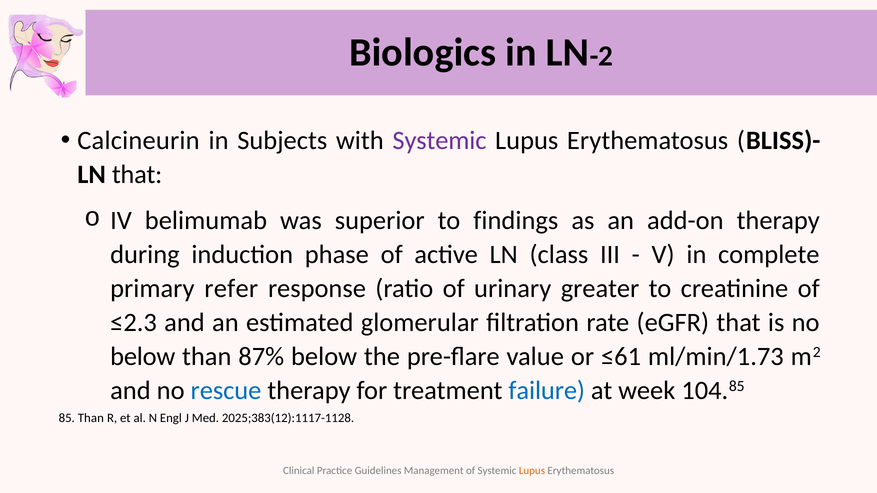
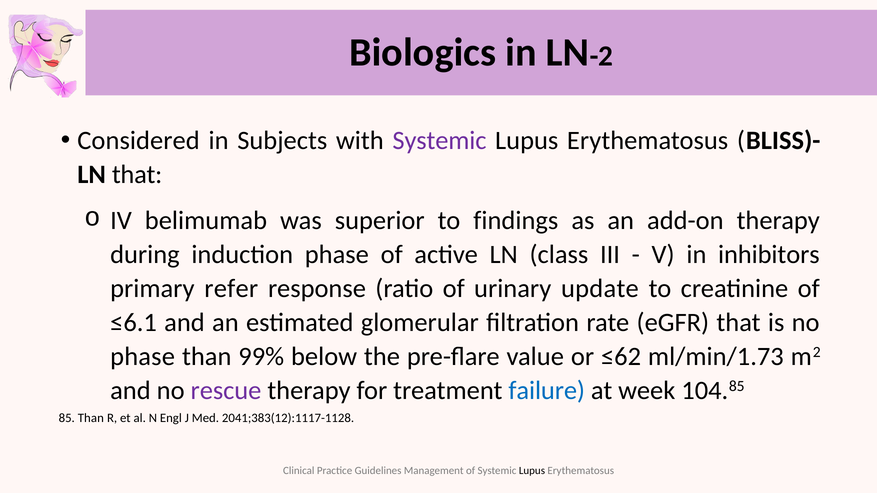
Calcineurin: Calcineurin -> Considered (139, 141)
complete: complete -> inhibitors (769, 255)
greater: greater -> update (600, 289)
≤2.3: ≤2.3 -> ≤6.1 (134, 323)
below: below -> phase (143, 357)
87%: 87% -> 99% (261, 357)
≤61: ≤61 -> ≤62 (621, 357)
rescue colour: blue -> purple (226, 391)
2025;383(12):1117-1128: 2025;383(12):1117-1128 -> 2041;383(12):1117-1128 (288, 418)
Lupus colour: orange -> black (532, 471)
